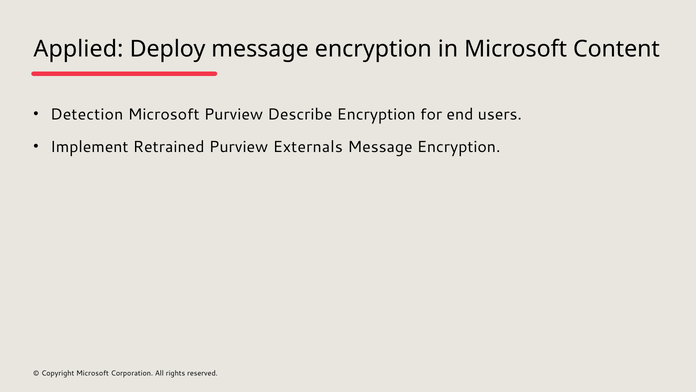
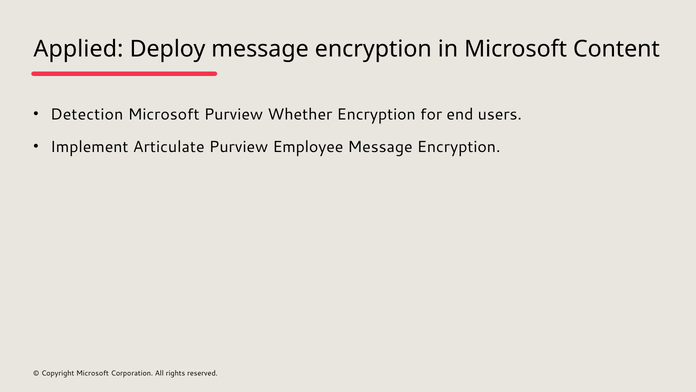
Describe: Describe -> Whether (300, 114)
Retrained: Retrained -> Articulate (169, 147)
Externals: Externals -> Employee (308, 147)
